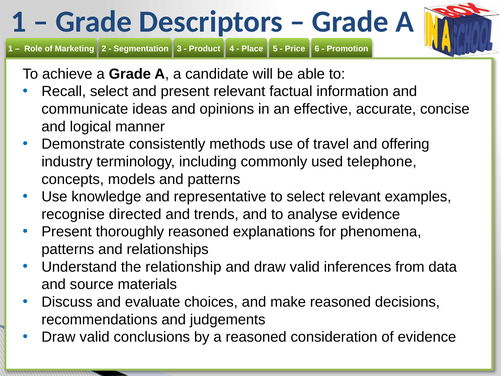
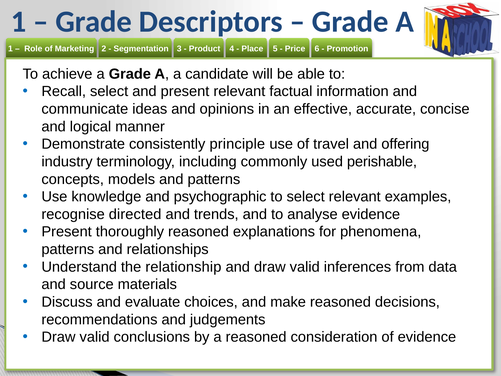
methods: methods -> principle (237, 144)
telephone: telephone -> perishable (382, 162)
representative: representative -> psychographic (220, 197)
